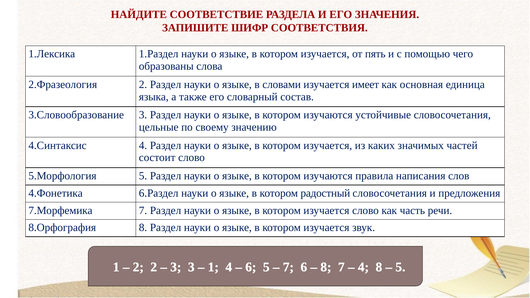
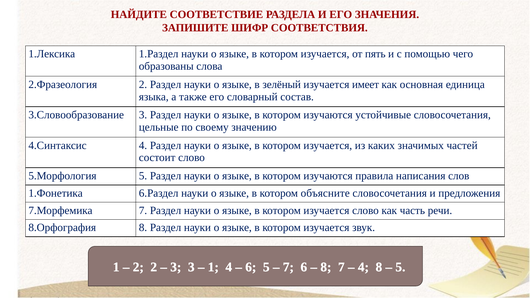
словами: словами -> зелёный (282, 84)
4.Фонетика: 4.Фонетика -> 1.Фонетика (56, 193)
радостный: радостный -> объясните (325, 193)
